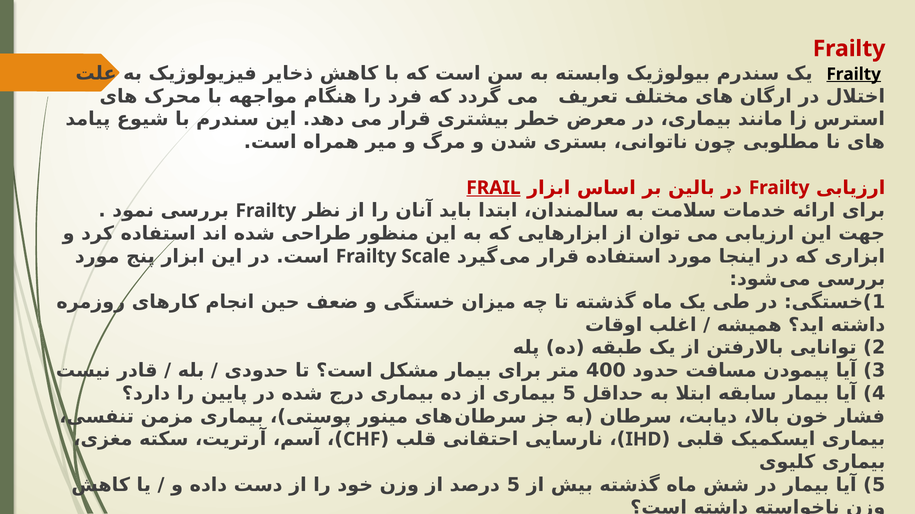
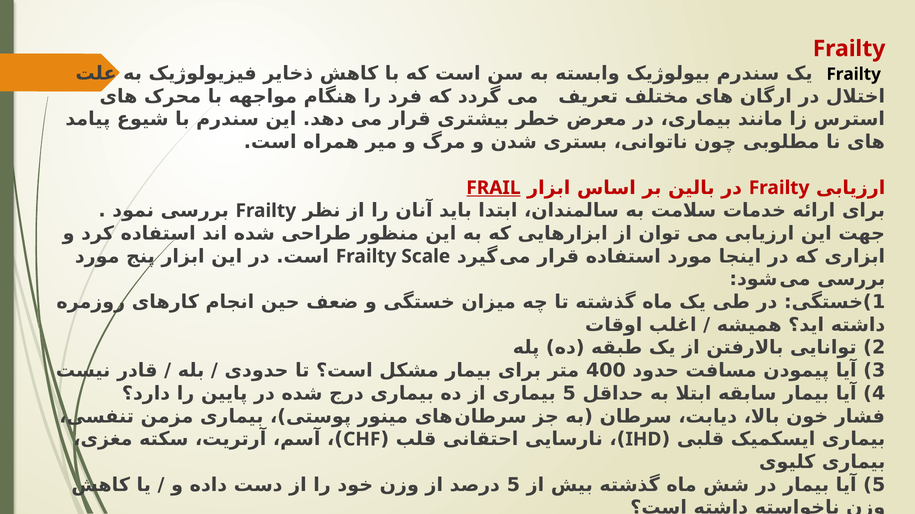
Frailty underline: present -> none (854, 74)
